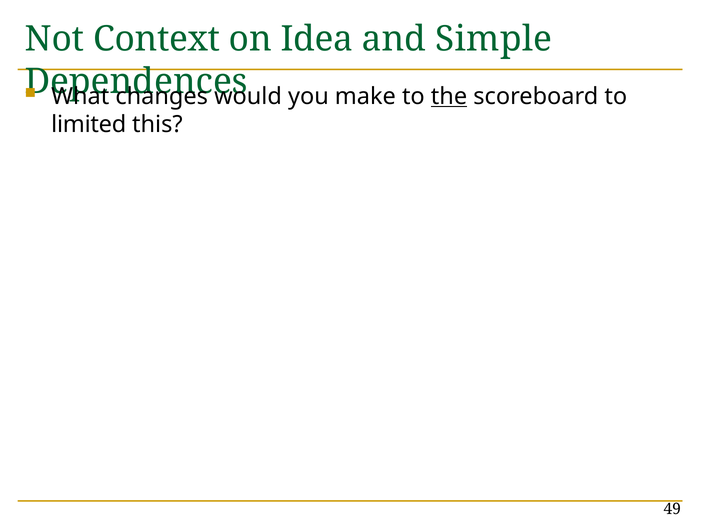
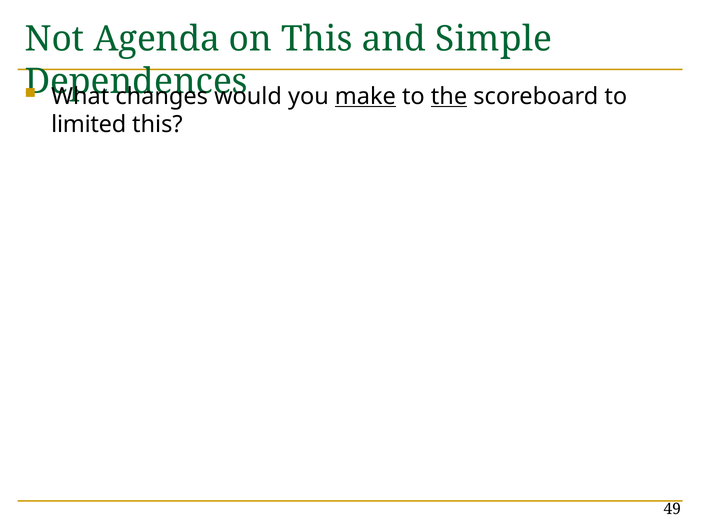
Context: Context -> Agenda (157, 39)
on Idea: Idea -> This (317, 39)
make underline: none -> present (365, 96)
